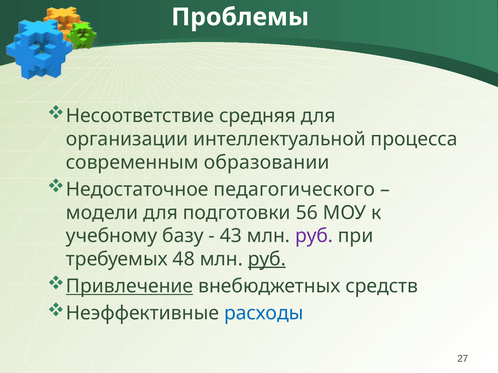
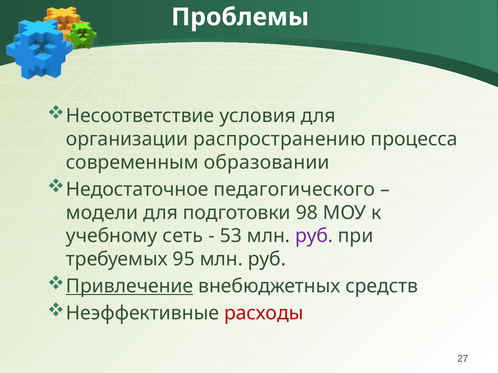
средняя: средняя -> условия (258, 116)
интеллектуальной: интеллектуальной -> распространению (279, 139)
56: 56 -> 98 (307, 213)
базу: базу -> сеть (183, 236)
43: 43 -> 53 (231, 236)
48: 48 -> 95 (184, 259)
руб underline: present -> none (267, 259)
расходы colour: blue -> red (264, 314)
